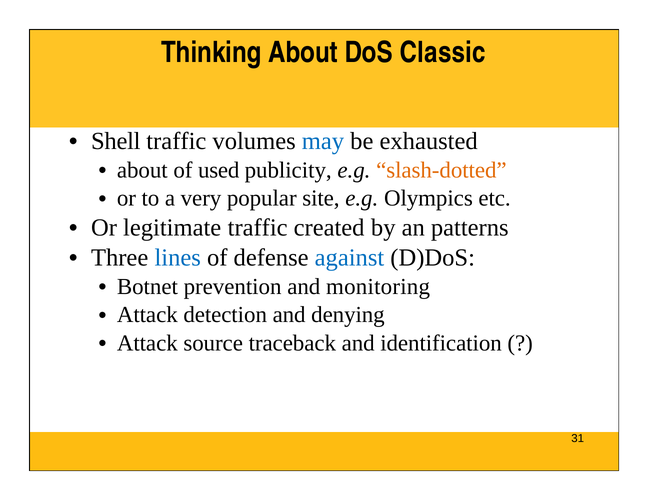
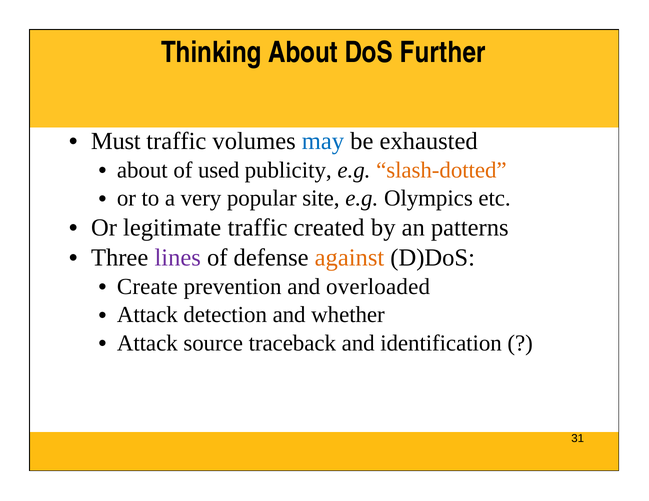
Classic: Classic -> Further (443, 52)
Shell: Shell -> Must (116, 141)
lines colour: blue -> purple (178, 258)
against colour: blue -> orange (349, 258)
Botnet: Botnet -> Create (147, 287)
monitoring: monitoring -> overloaded (378, 287)
denying: denying -> whether (348, 315)
